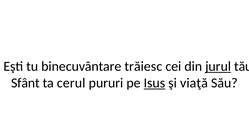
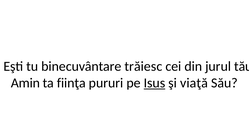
jurul underline: present -> none (218, 66)
Sfânt: Sfânt -> Amin (25, 83)
cerul: cerul -> fiinţa (71, 83)
